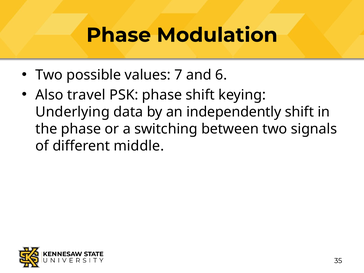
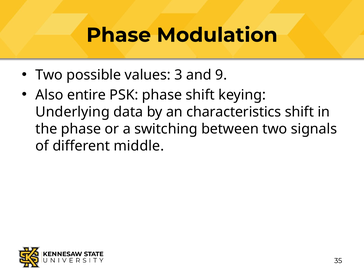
7: 7 -> 3 (178, 75)
6: 6 -> 9 (221, 75)
travel: travel -> entire (87, 95)
independently: independently -> characteristics (234, 112)
